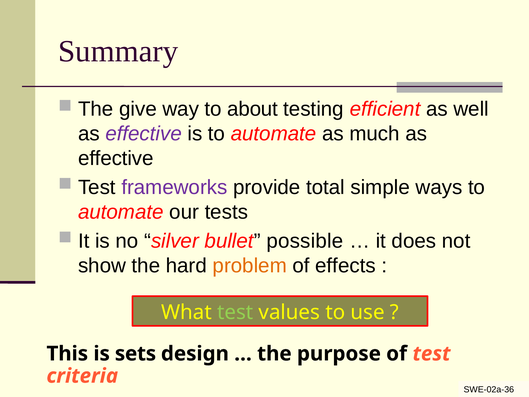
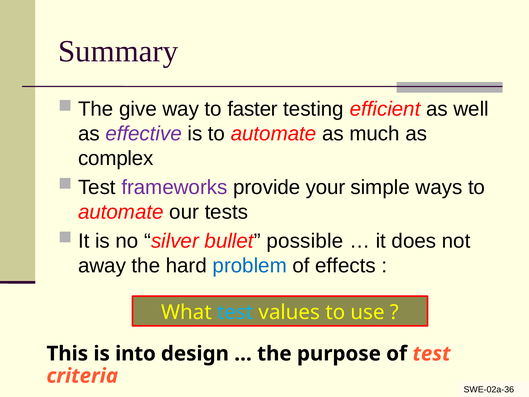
about: about -> faster (253, 109)
effective: effective -> complex (116, 158)
total: total -> your (326, 187)
show: show -> away (102, 265)
problem colour: orange -> blue (250, 265)
test colour: light green -> light blue (235, 312)
sets: sets -> into (135, 353)
